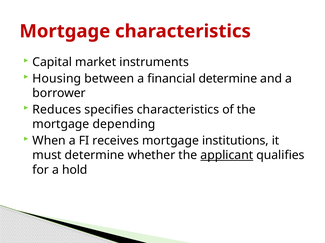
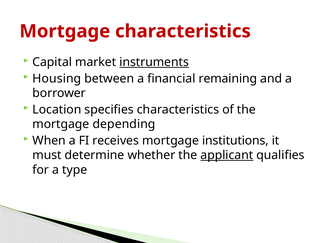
instruments underline: none -> present (154, 62)
financial determine: determine -> remaining (228, 79)
Reduces: Reduces -> Location (57, 110)
hold: hold -> type (75, 170)
